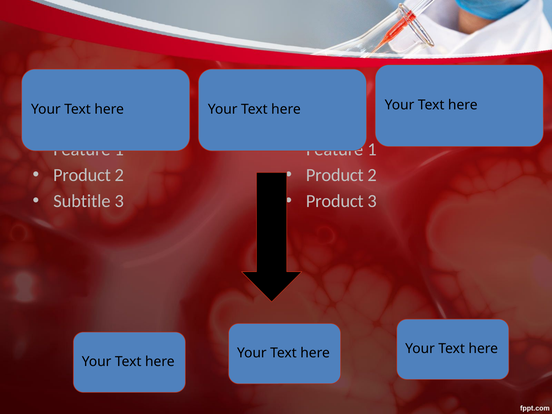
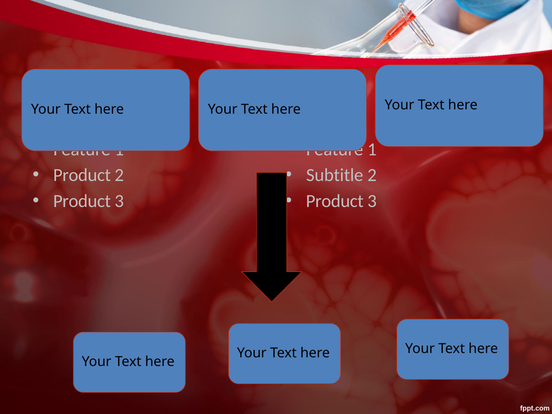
Product: Product -> Subtitle (335, 175)
Subtitle: Subtitle -> Product (82, 201)
